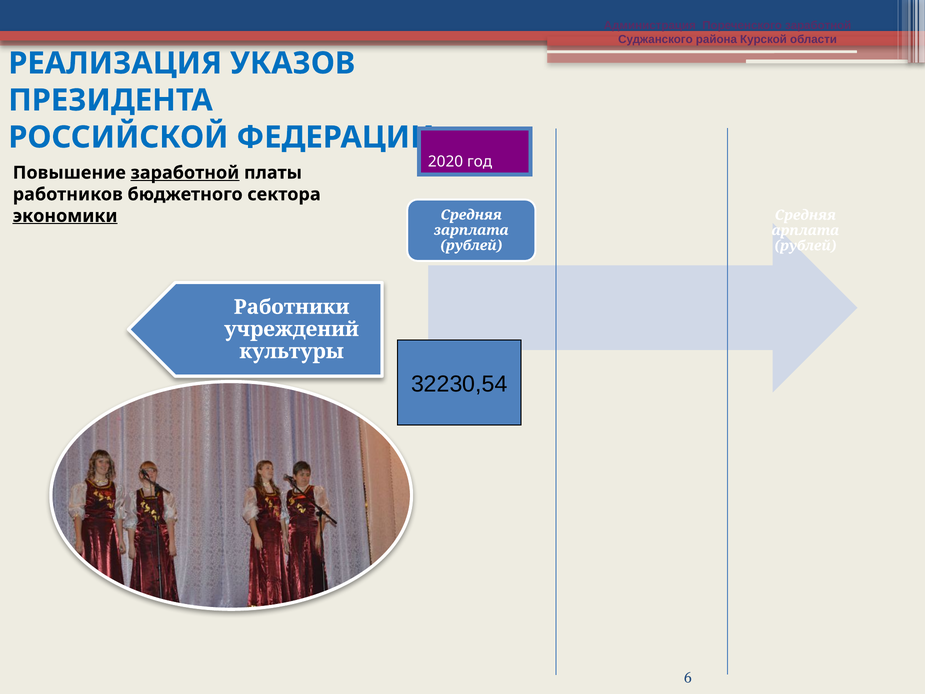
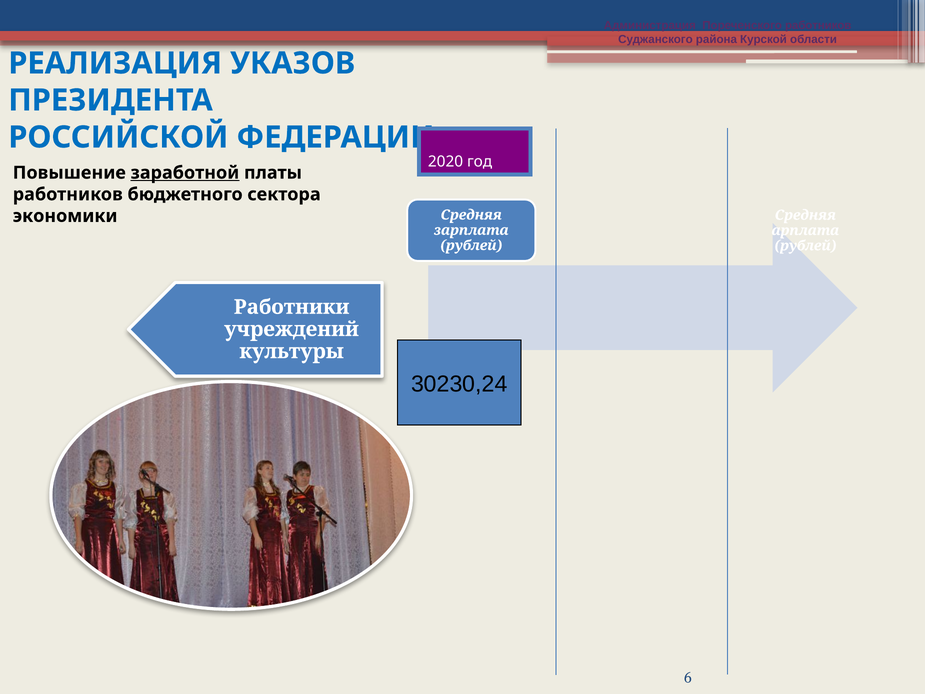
Пореченского заработной: заработной -> работников (818, 25)
экономики underline: present -> none (65, 216)
32230,54: 32230,54 -> 30230,24 (459, 384)
